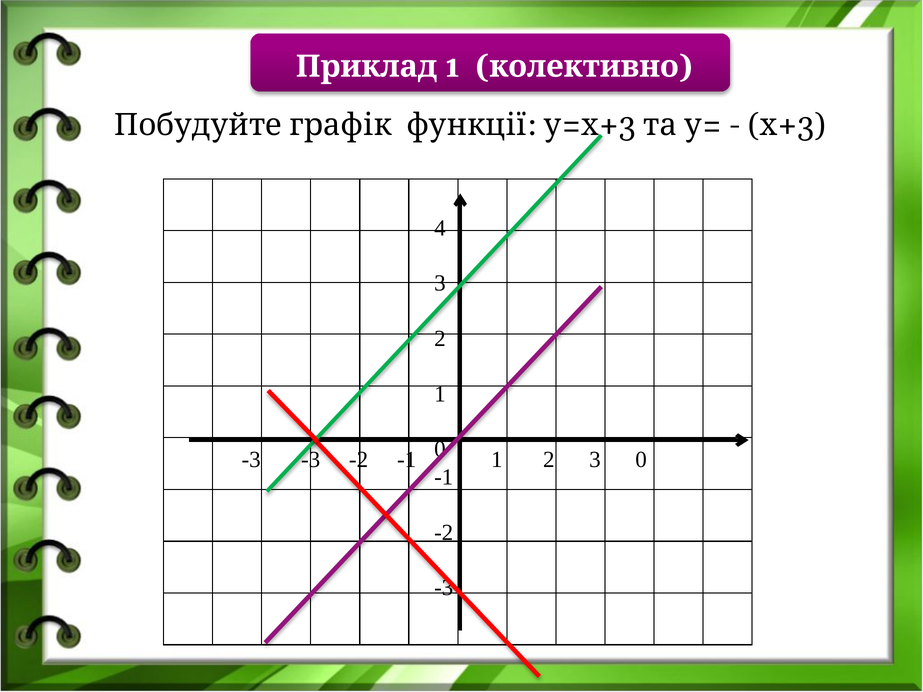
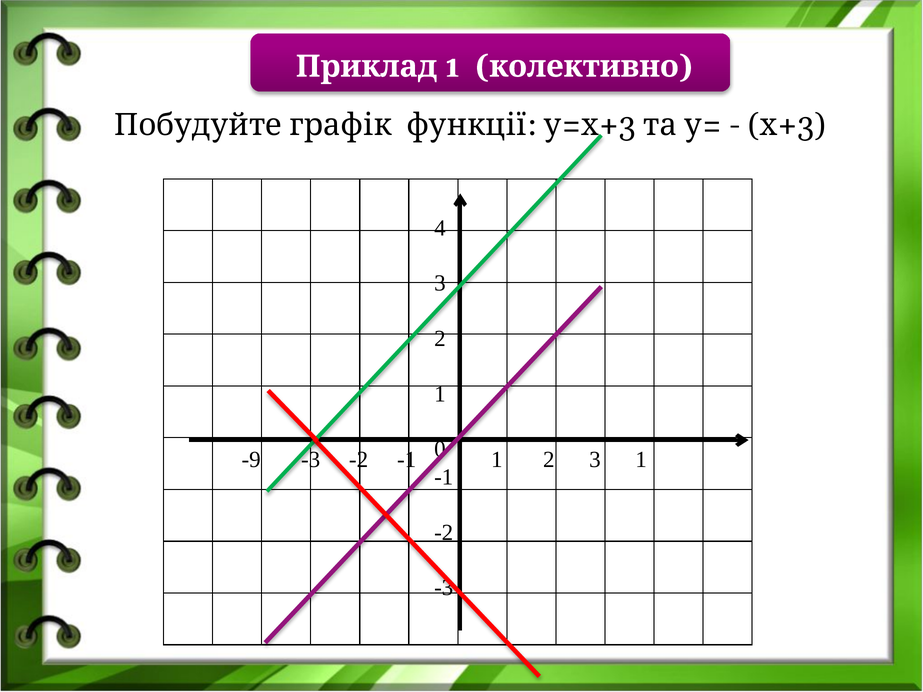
-3: -3 -> -9 (251, 460)
0: 0 -> 1 (641, 460)
